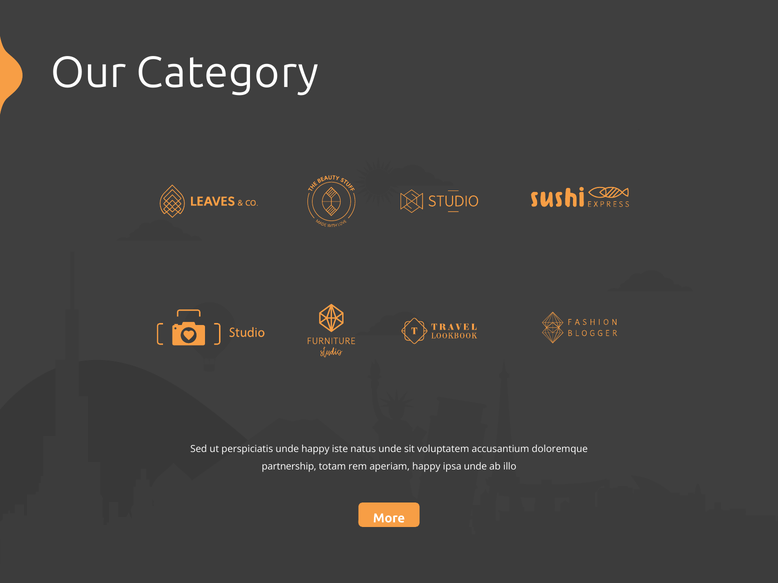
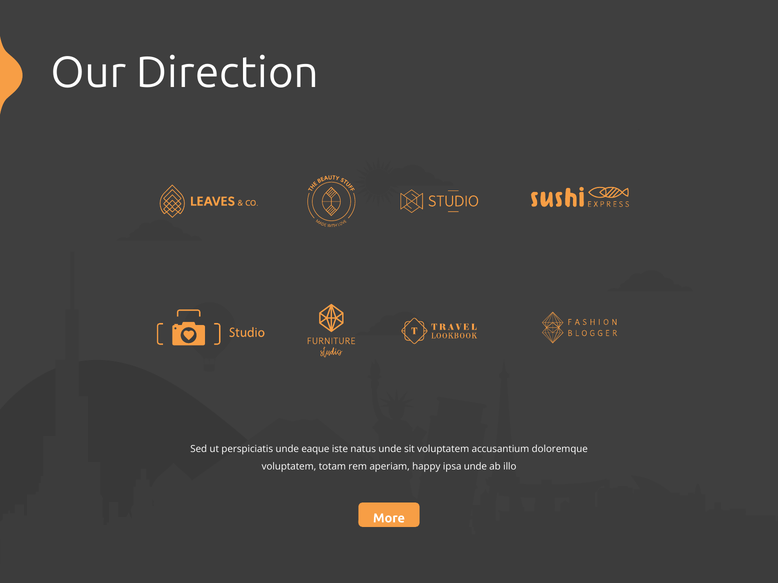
Category: Category -> Direction (228, 73)
unde happy: happy -> eaque (315, 449)
partnership: partnership -> voluptatem (289, 467)
